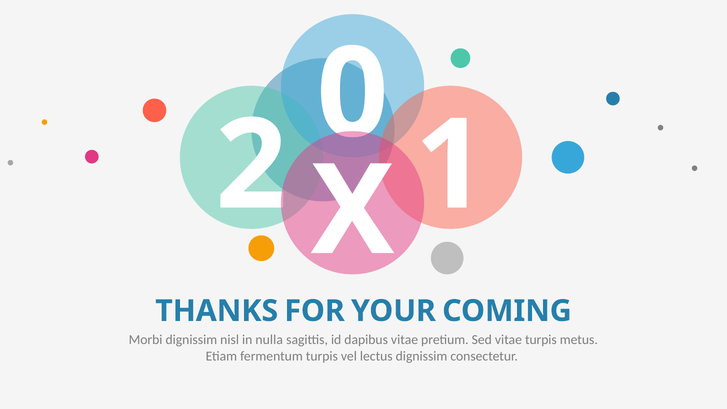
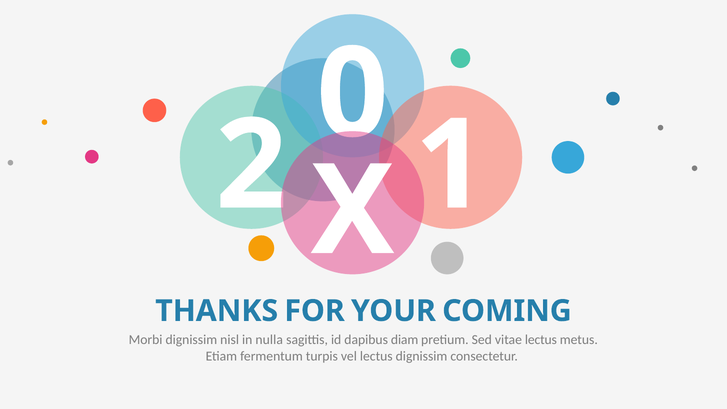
dapibus vitae: vitae -> diam (405, 340)
vitae turpis: turpis -> lectus (541, 340)
